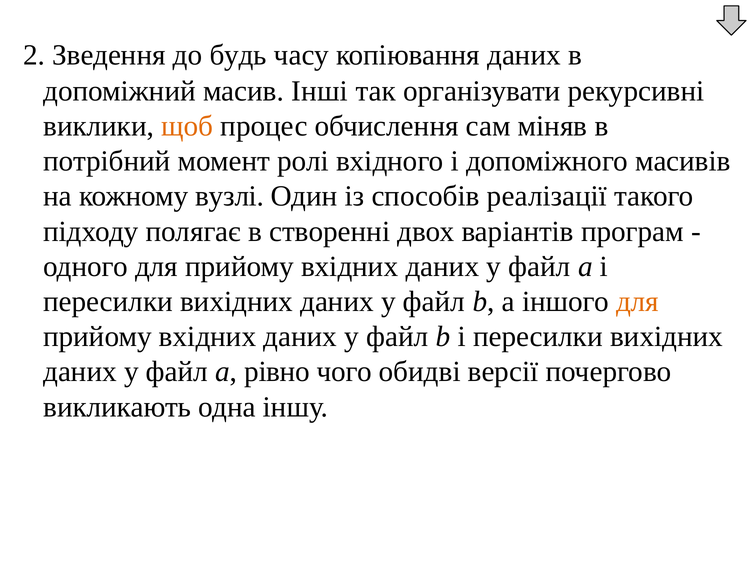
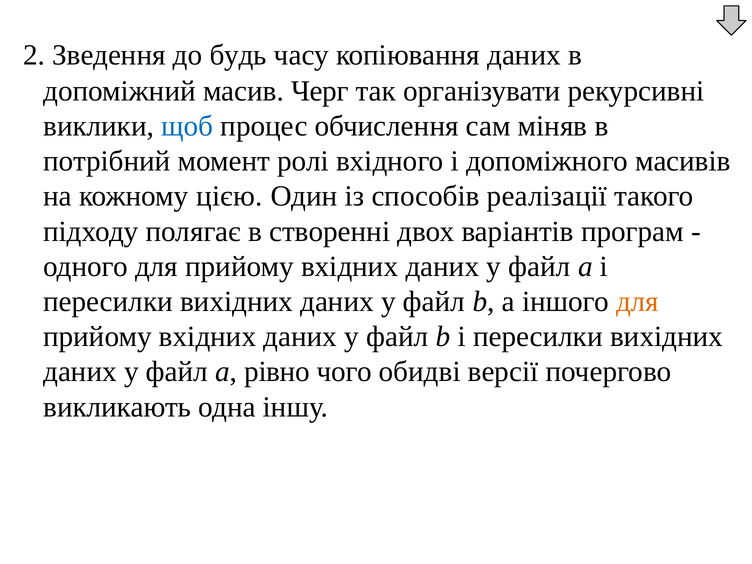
Інші: Інші -> Черг (320, 91)
щоб colour: orange -> blue (187, 126)
вузлі: вузлі -> цією (229, 196)
